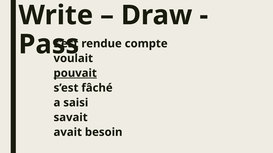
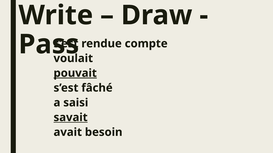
savait underline: none -> present (71, 118)
